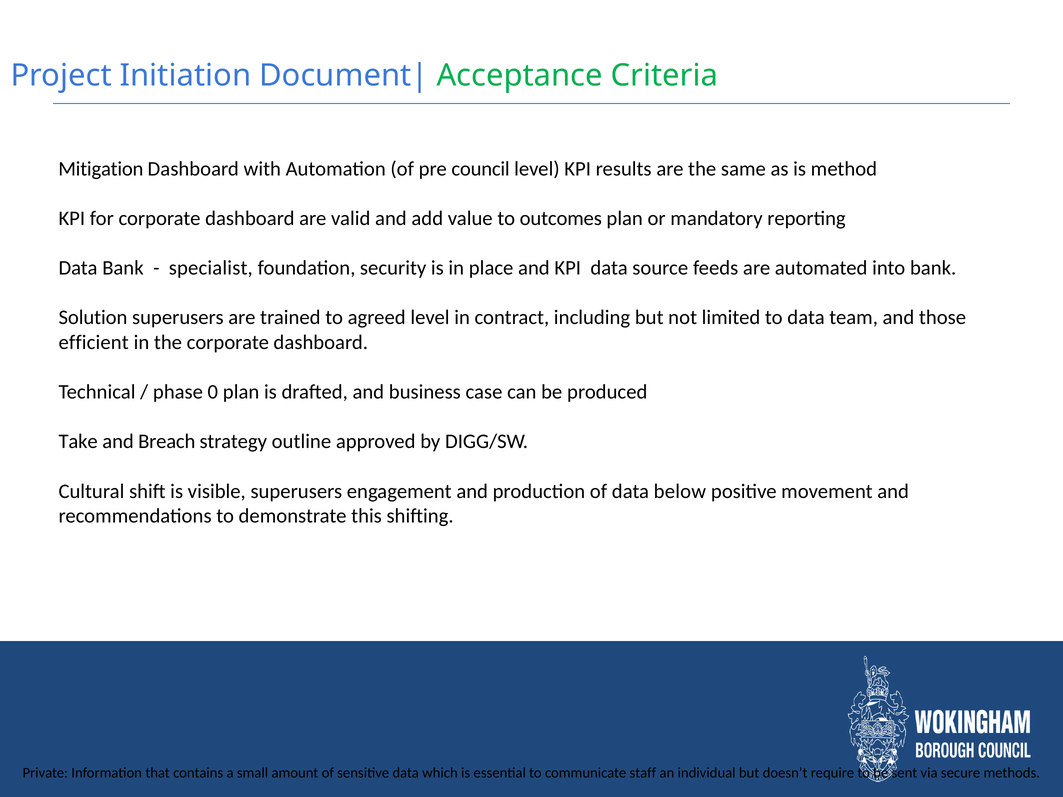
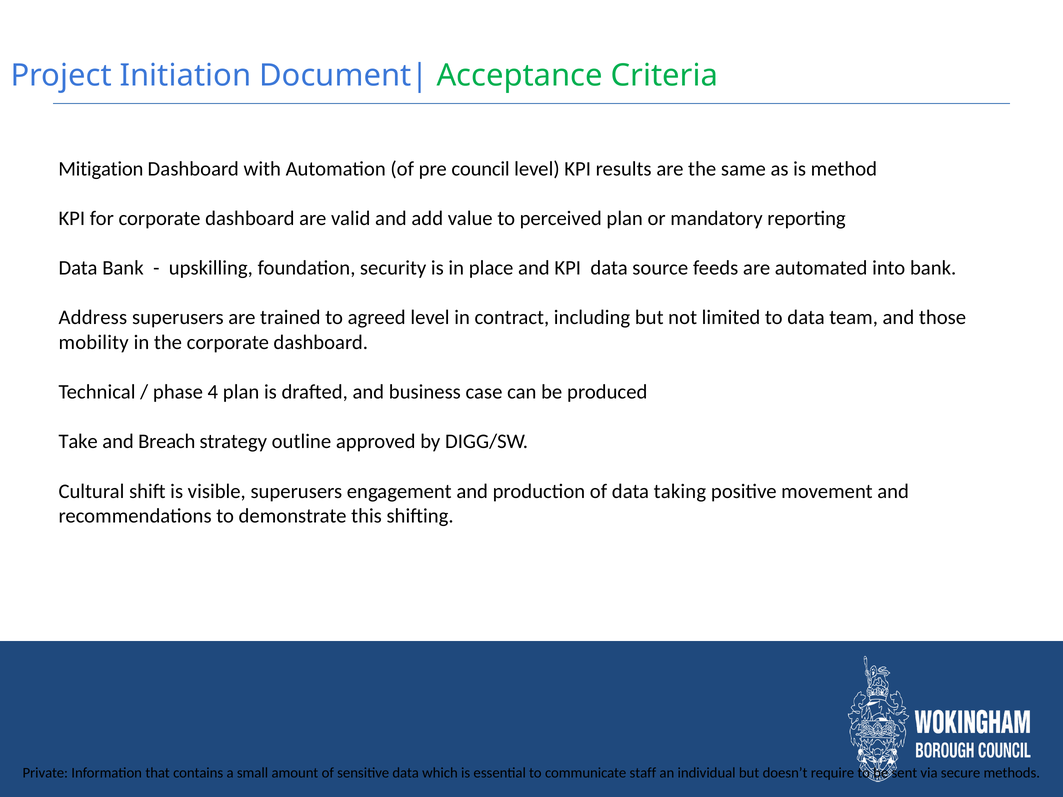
outcomes: outcomes -> perceived (561, 218)
specialist: specialist -> upskilling (211, 268)
Solution: Solution -> Address (93, 318)
efficient: efficient -> mobility (94, 343)
0: 0 -> 4 (213, 392)
below: below -> taking (680, 491)
